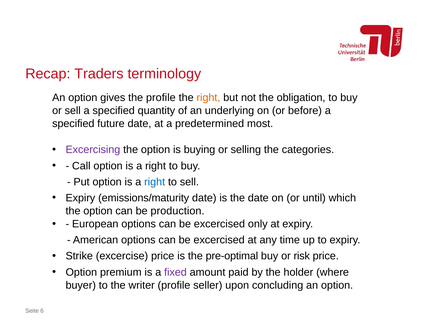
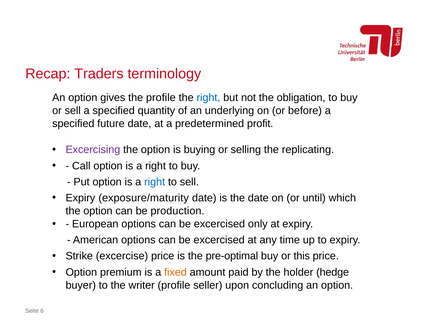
right colour: orange -> blue (208, 97)
most: most -> profit (260, 124)
categories: categories -> replicating (308, 150)
emissions/maturity: emissions/maturity -> exposure/maturity (144, 198)
risk: risk -> this (302, 256)
fixed colour: purple -> orange (175, 272)
where: where -> hedge (333, 272)
